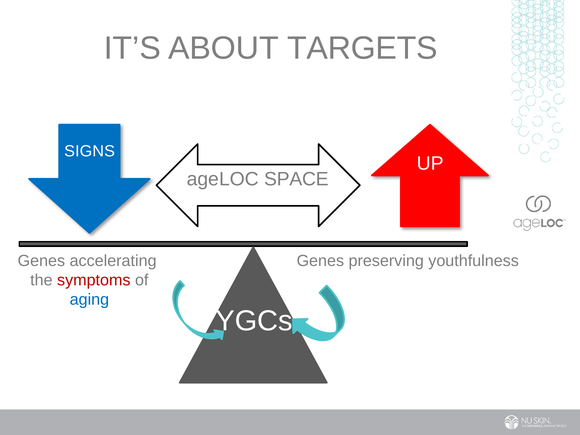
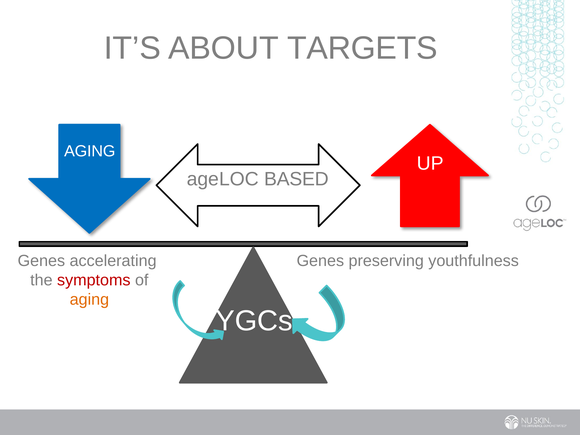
SIGNS: SIGNS -> AGING (90, 151)
SPACE: SPACE -> BASED (296, 179)
aging colour: blue -> orange (89, 299)
